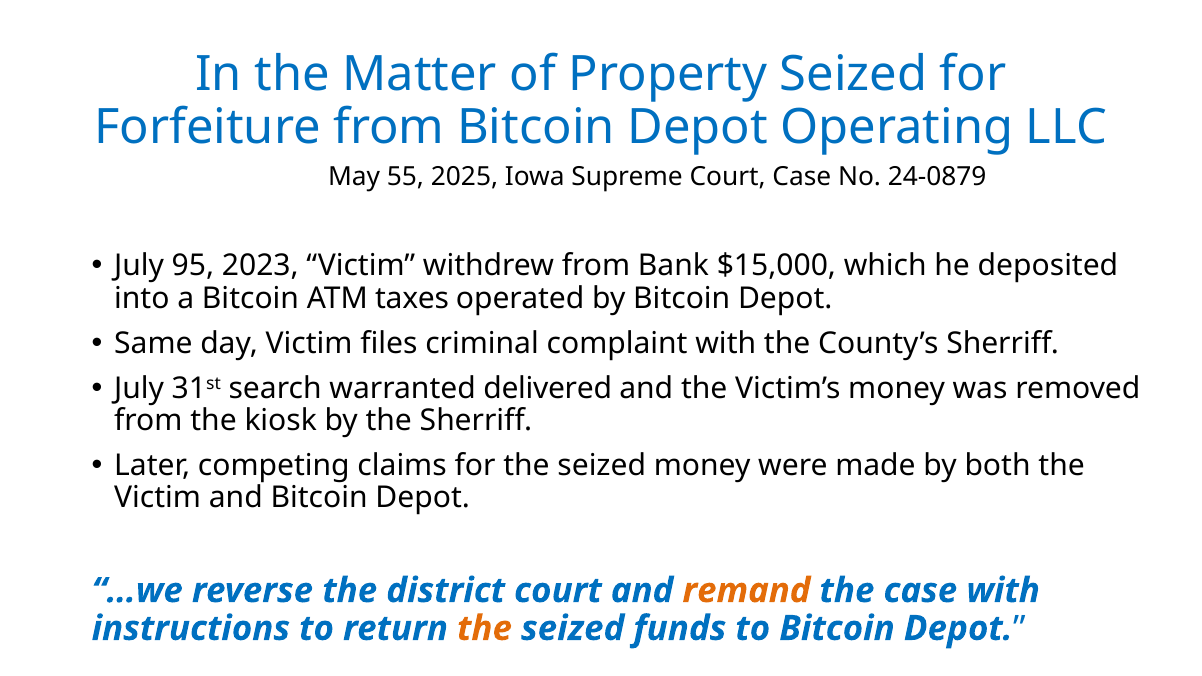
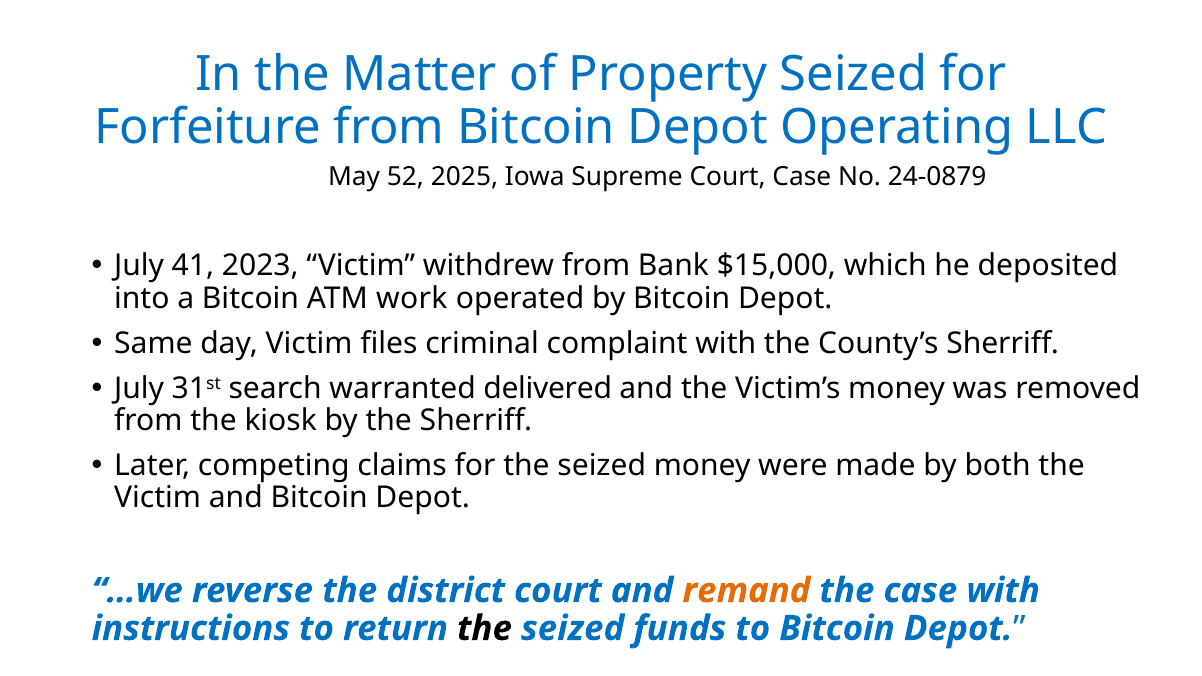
55: 55 -> 52 (405, 177)
95: 95 -> 41 (193, 266)
taxes: taxes -> work (412, 298)
the colour: orange -> black (485, 629)
